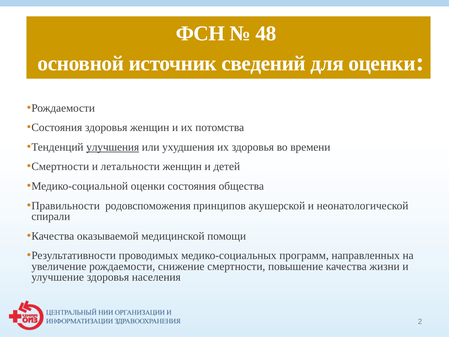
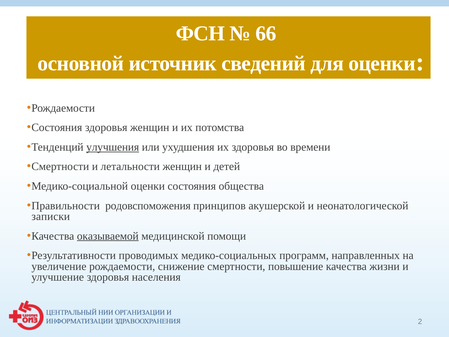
48: 48 -> 66 (266, 34)
спирали: спирали -> записки (51, 216)
оказываемой underline: none -> present (108, 236)
